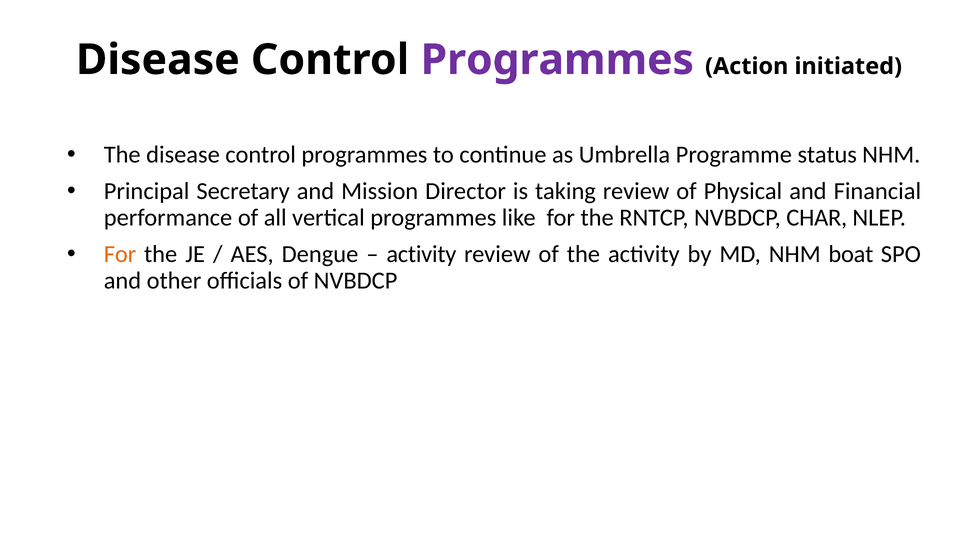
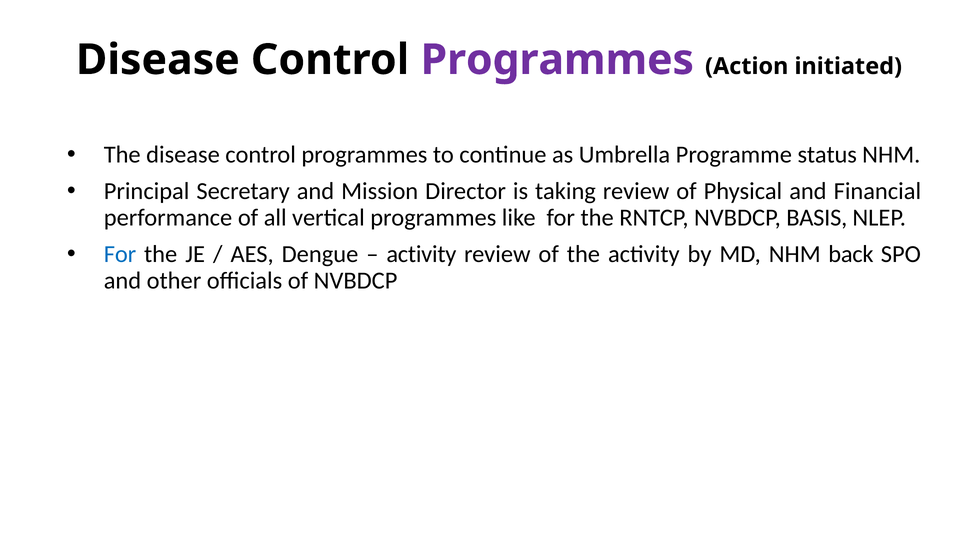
CHAR: CHAR -> BASIS (817, 218)
For colour: orange -> blue (120, 254)
boat: boat -> back (851, 254)
